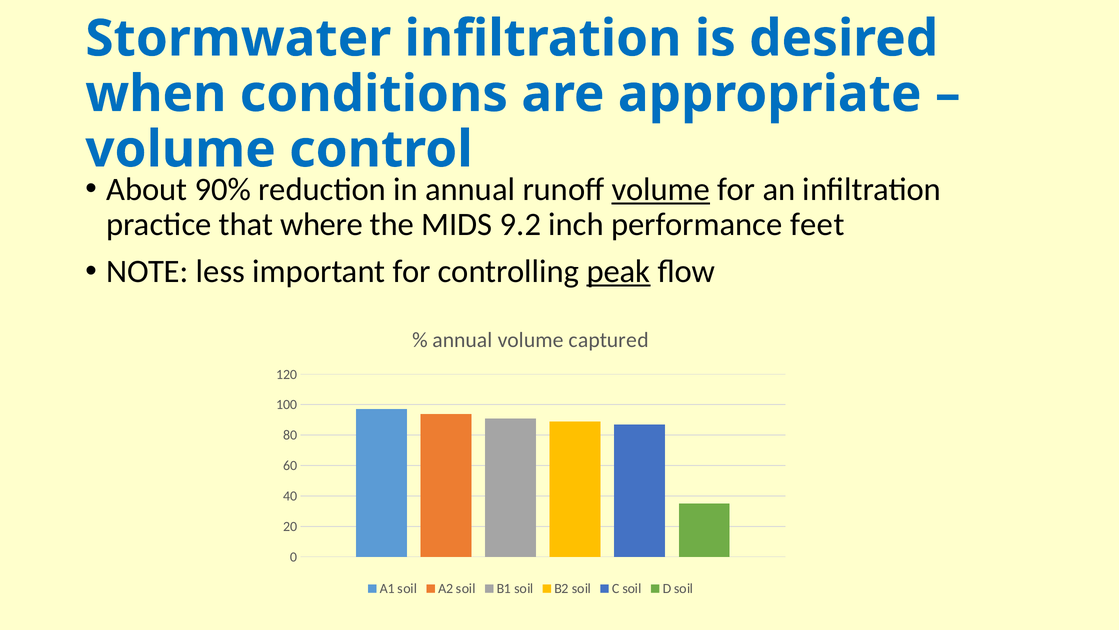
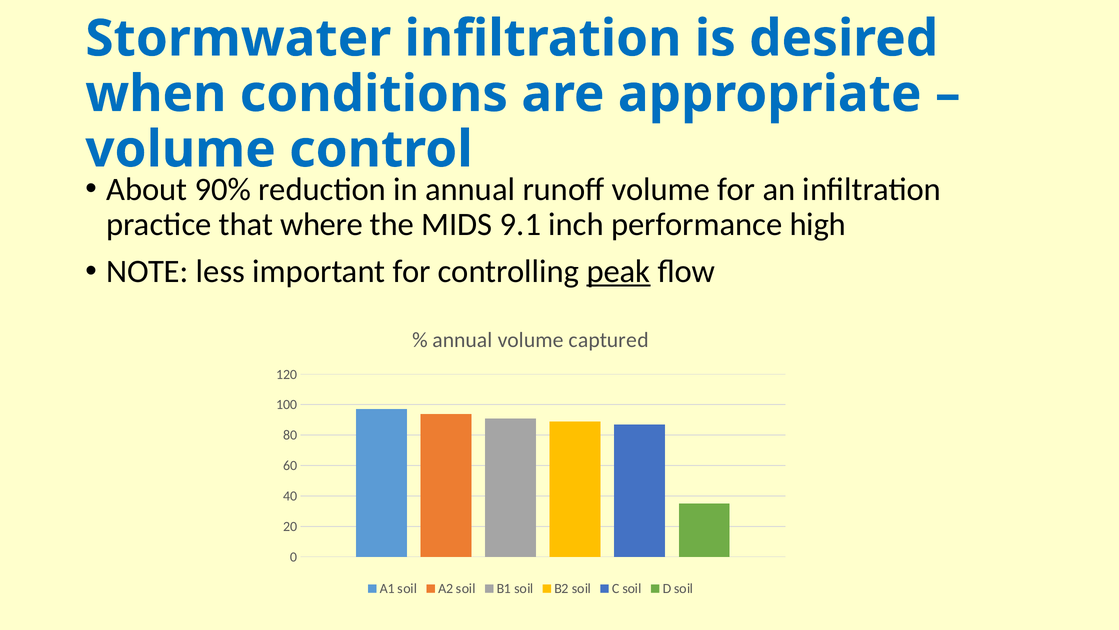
volume underline: present -> none (661, 189)
9.2: 9.2 -> 9.1 (520, 224)
feet: feet -> high (818, 224)
